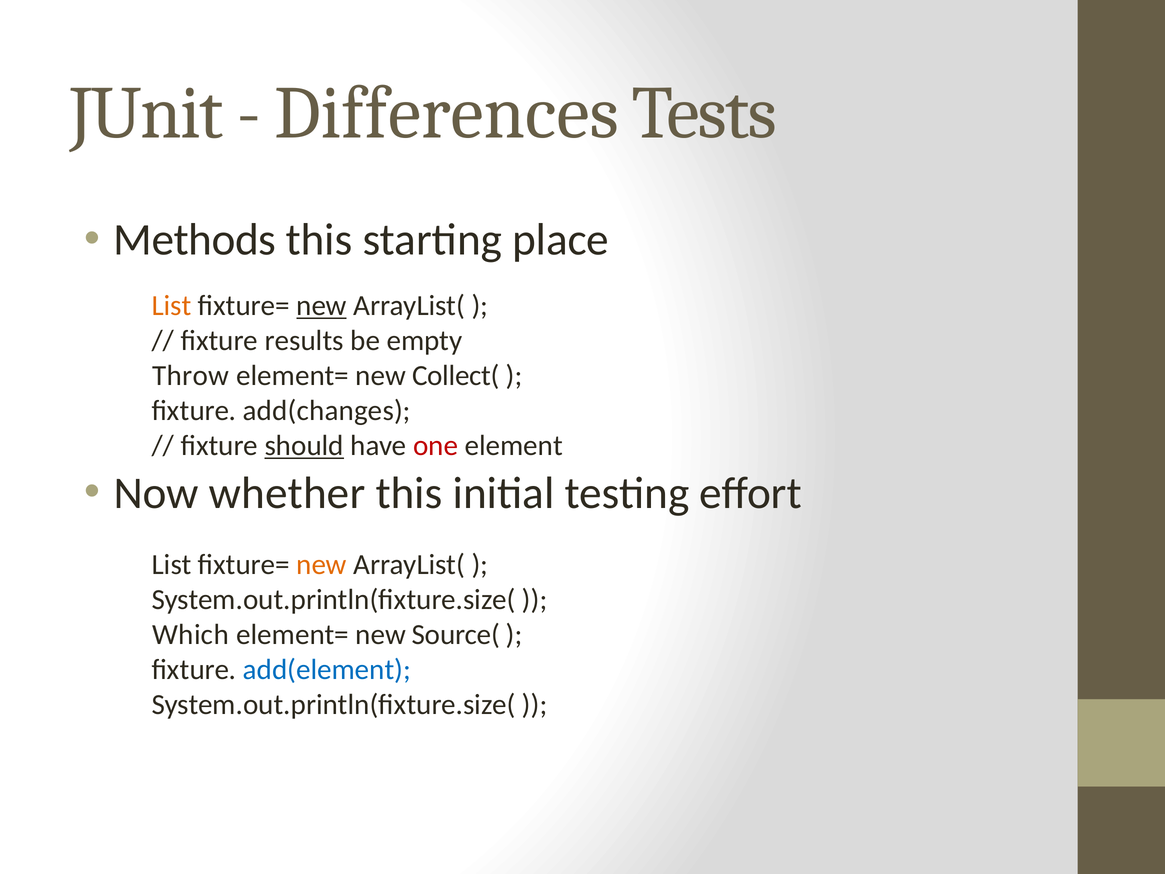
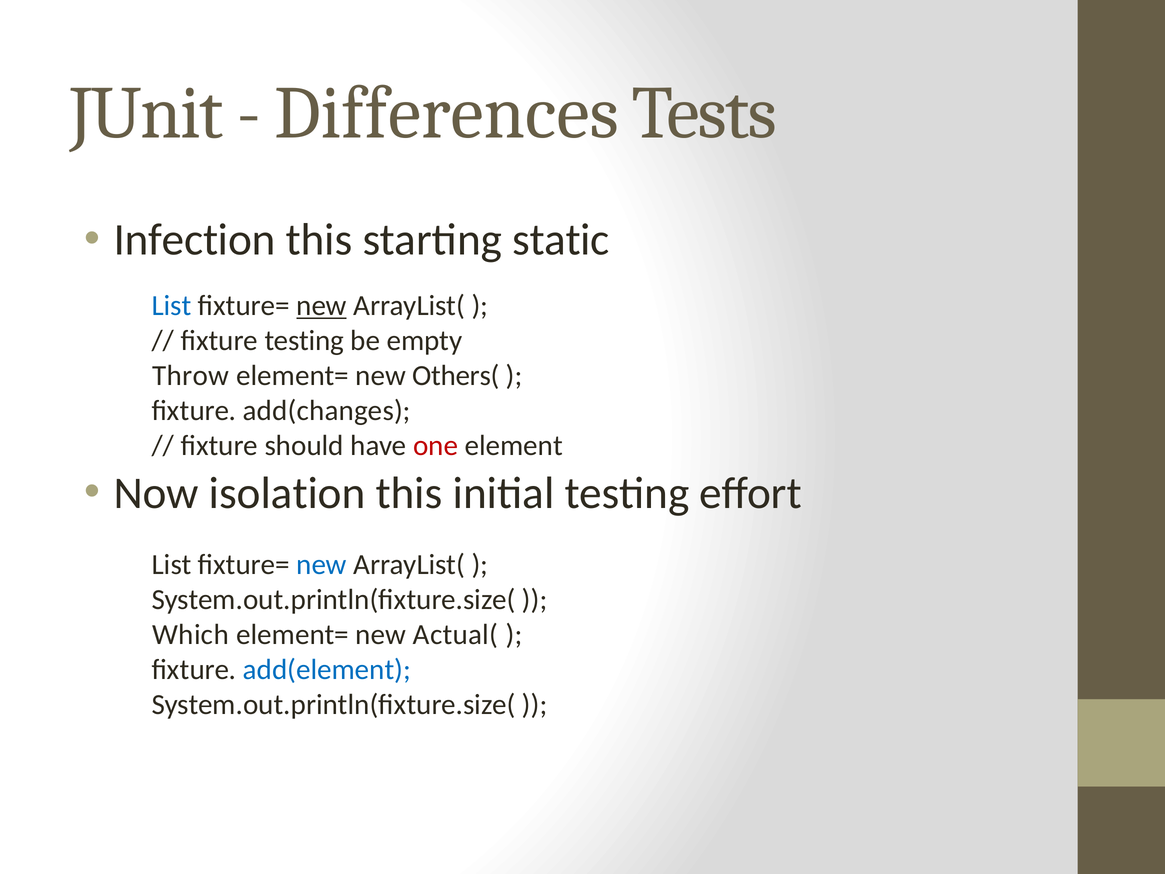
Methods: Methods -> Infection (195, 240)
place: place -> static (561, 240)
List colour: orange -> blue (172, 306)
fixture results: results -> testing (304, 341)
Collect(: Collect( -> Others( (456, 376)
should underline: present -> none (304, 445)
whether: whether -> isolation (287, 493)
new colour: orange -> blue (322, 565)
Source(: Source( -> Actual( (456, 634)
